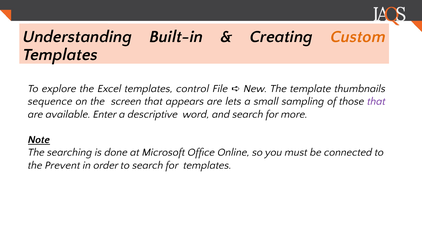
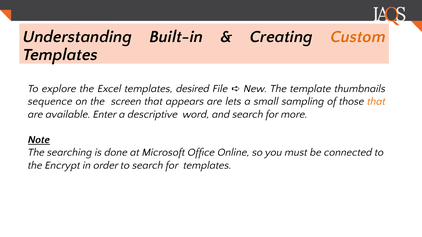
control: control -> desired (193, 89)
that colour: purple -> orange (376, 102)
Prevent: Prevent -> Encrypt (63, 166)
